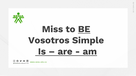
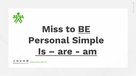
Vosotros: Vosotros -> Personal (49, 41)
